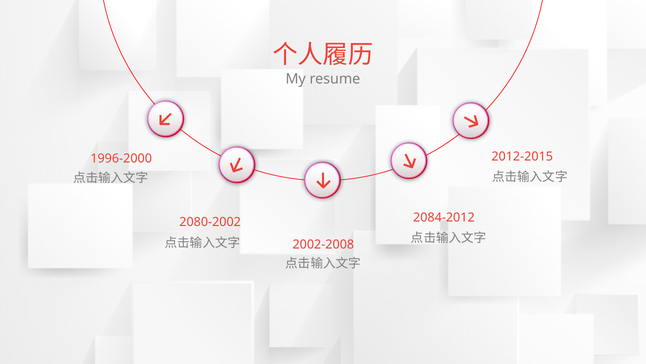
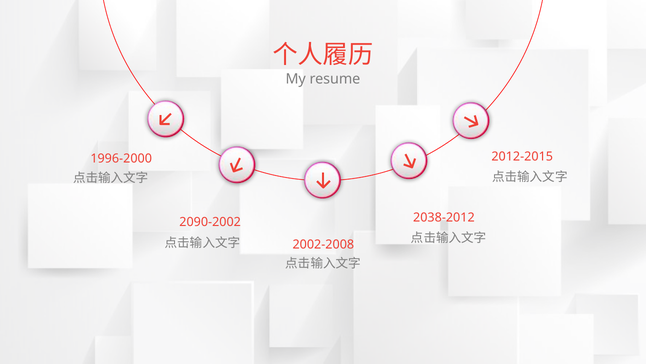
2084-2012: 2084-2012 -> 2038-2012 (444, 217)
2080-2002: 2080-2002 -> 2090-2002 (210, 222)
